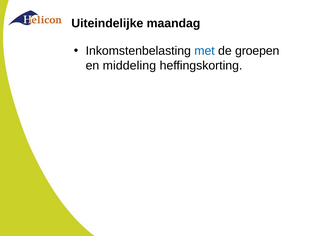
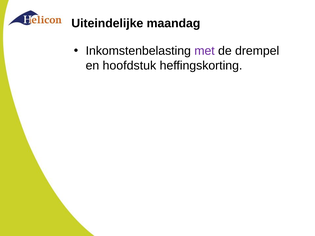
met colour: blue -> purple (205, 51)
groepen: groepen -> drempel (257, 51)
middeling: middeling -> hoofdstuk (129, 66)
